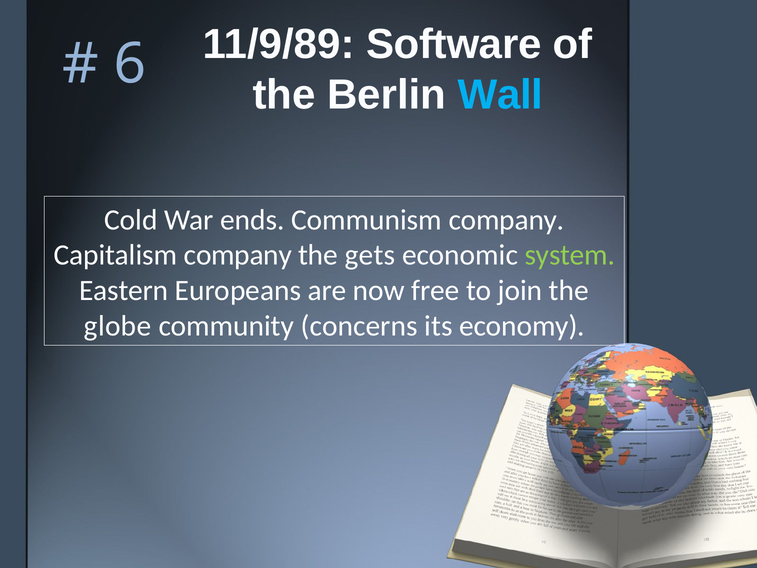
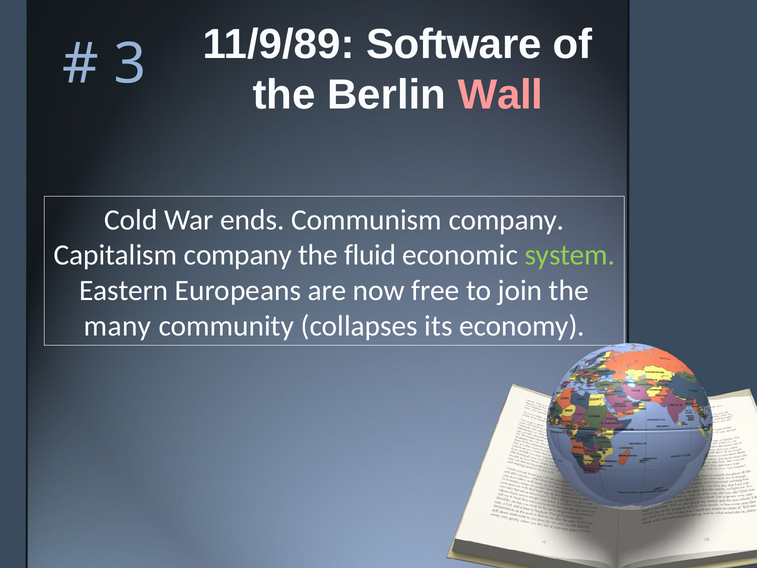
6: 6 -> 3 (130, 64)
Wall colour: light blue -> pink (500, 95)
gets: gets -> fluid (370, 255)
globe: globe -> many (118, 326)
concerns: concerns -> collapses (359, 326)
